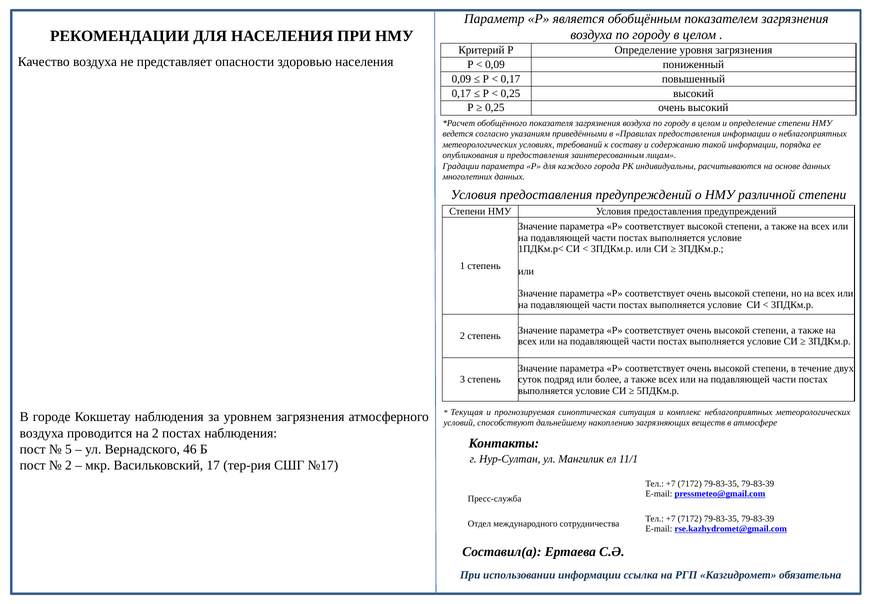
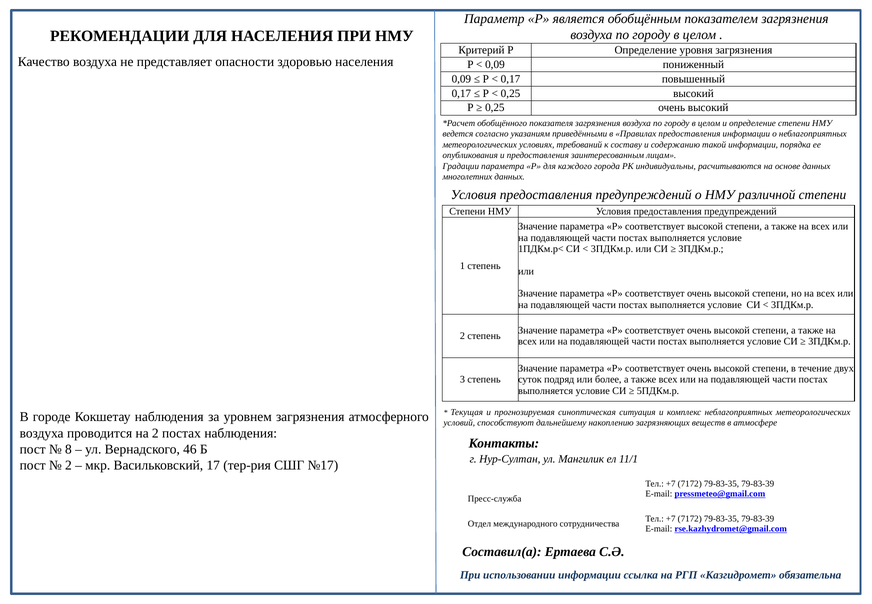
5: 5 -> 8 (68, 449)
